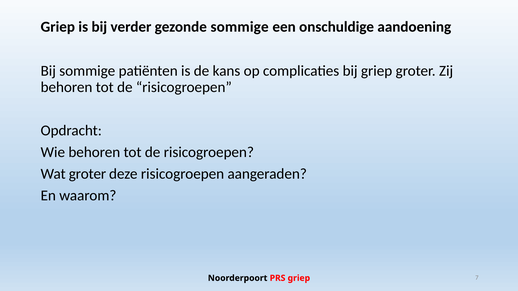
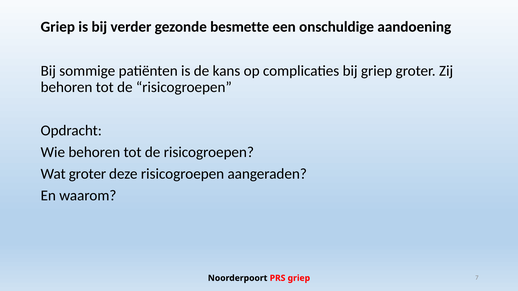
gezonde sommige: sommige -> besmette (240, 27)
